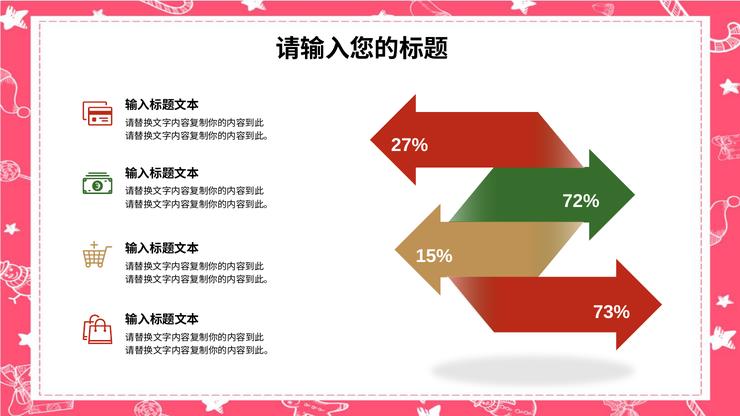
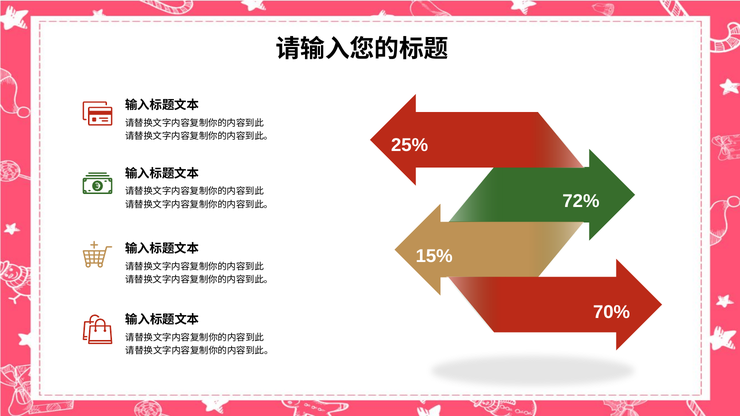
27%: 27% -> 25% (410, 145)
73%: 73% -> 70% (612, 312)
